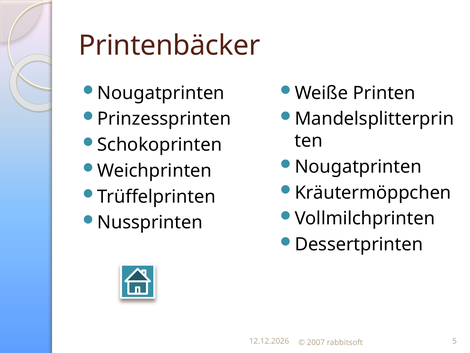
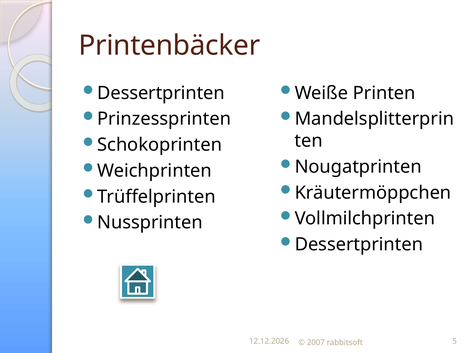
Nougatprinten: Nougatprinten -> Dessertprinten (161, 93)
